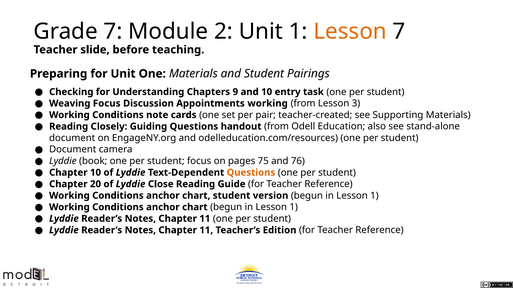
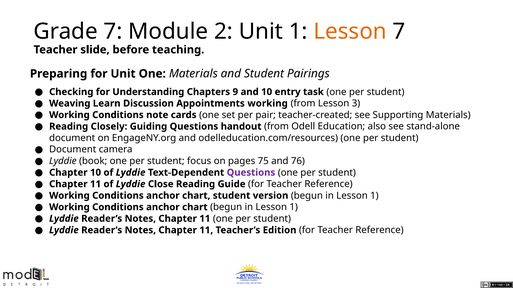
Weaving Focus: Focus -> Learn (107, 104)
Questions colour: orange -> purple (251, 173)
20: 20 -> 11 (96, 184)
